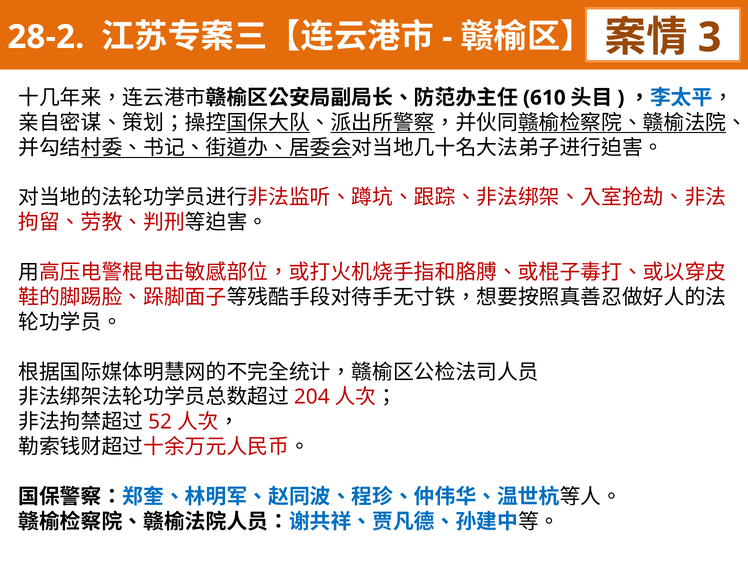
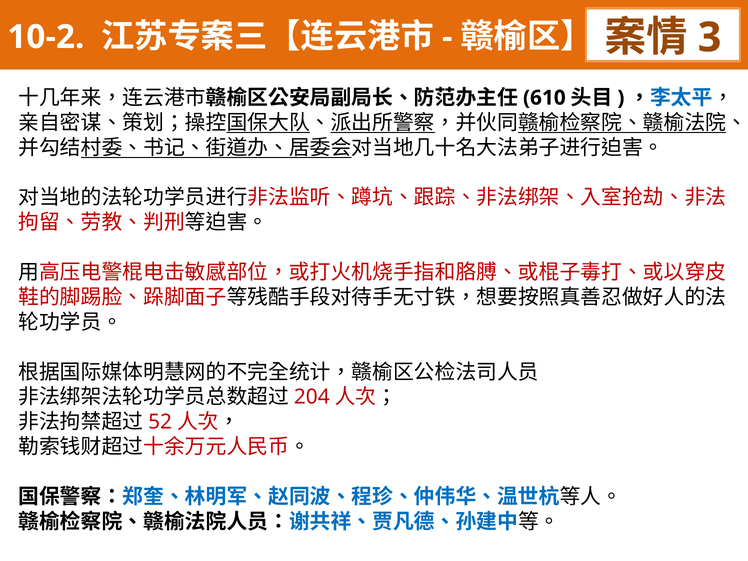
28-2: 28-2 -> 10-2 (46, 37)
